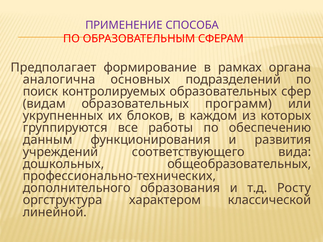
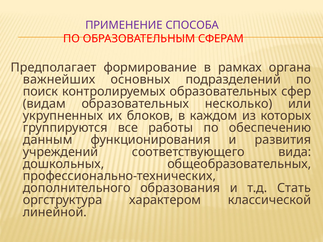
аналогична: аналогична -> важнейших (59, 80)
программ: программ -> несколько (239, 104)
Росту: Росту -> Стать (294, 188)
